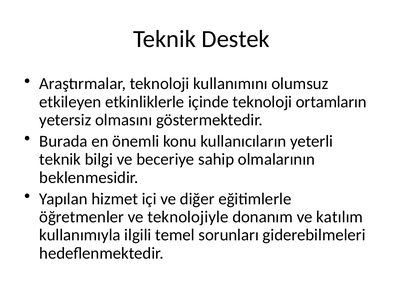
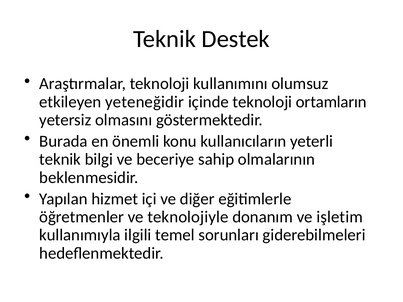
etkinliklerle: etkinliklerle -> yeteneğidir (145, 102)
katılım: katılım -> işletim (340, 217)
